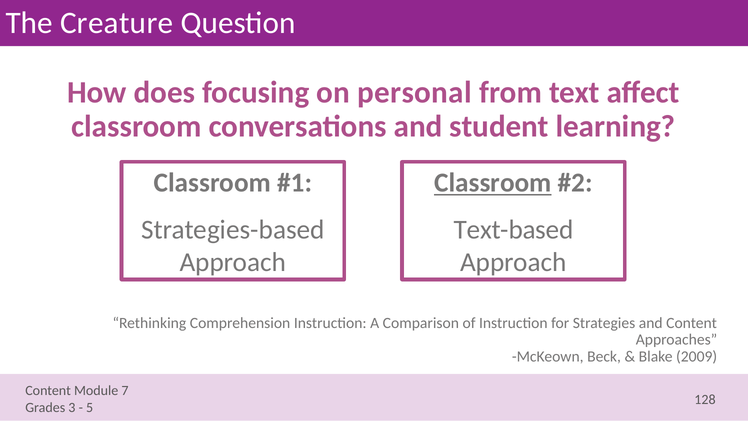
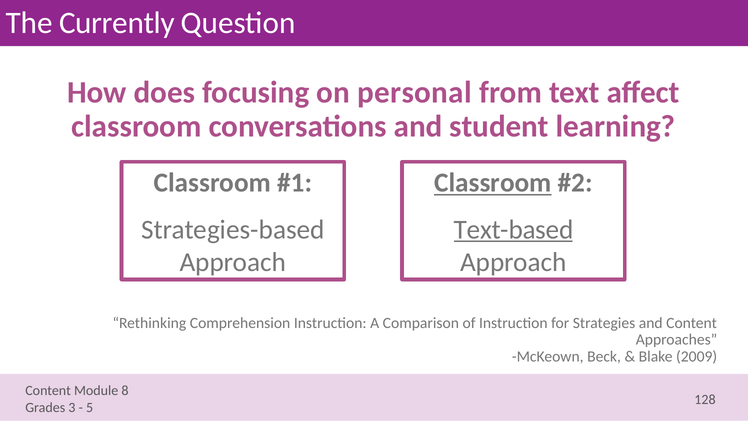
Creature: Creature -> Currently (117, 23)
Text-based underline: none -> present (514, 229)
7: 7 -> 8 (125, 390)
